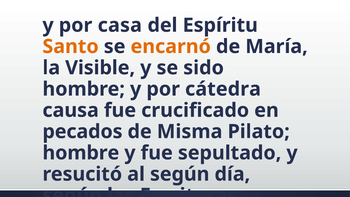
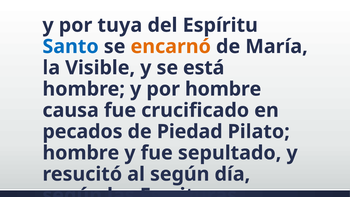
casa: casa -> tuya (120, 25)
Santo colour: orange -> blue (71, 46)
sido: sido -> está (204, 68)
por cátedra: cátedra -> hombre (223, 89)
Misma: Misma -> Piedad (190, 132)
